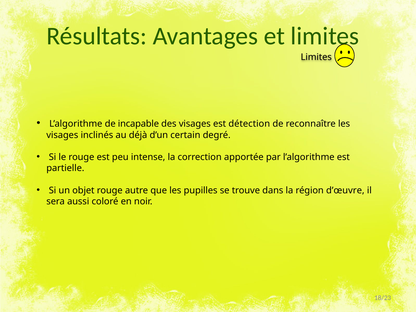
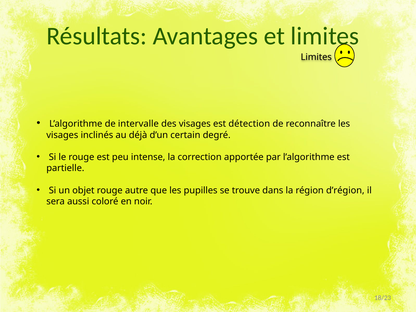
incapable: incapable -> intervalle (138, 124)
d’œuvre: d’œuvre -> d’région (345, 190)
